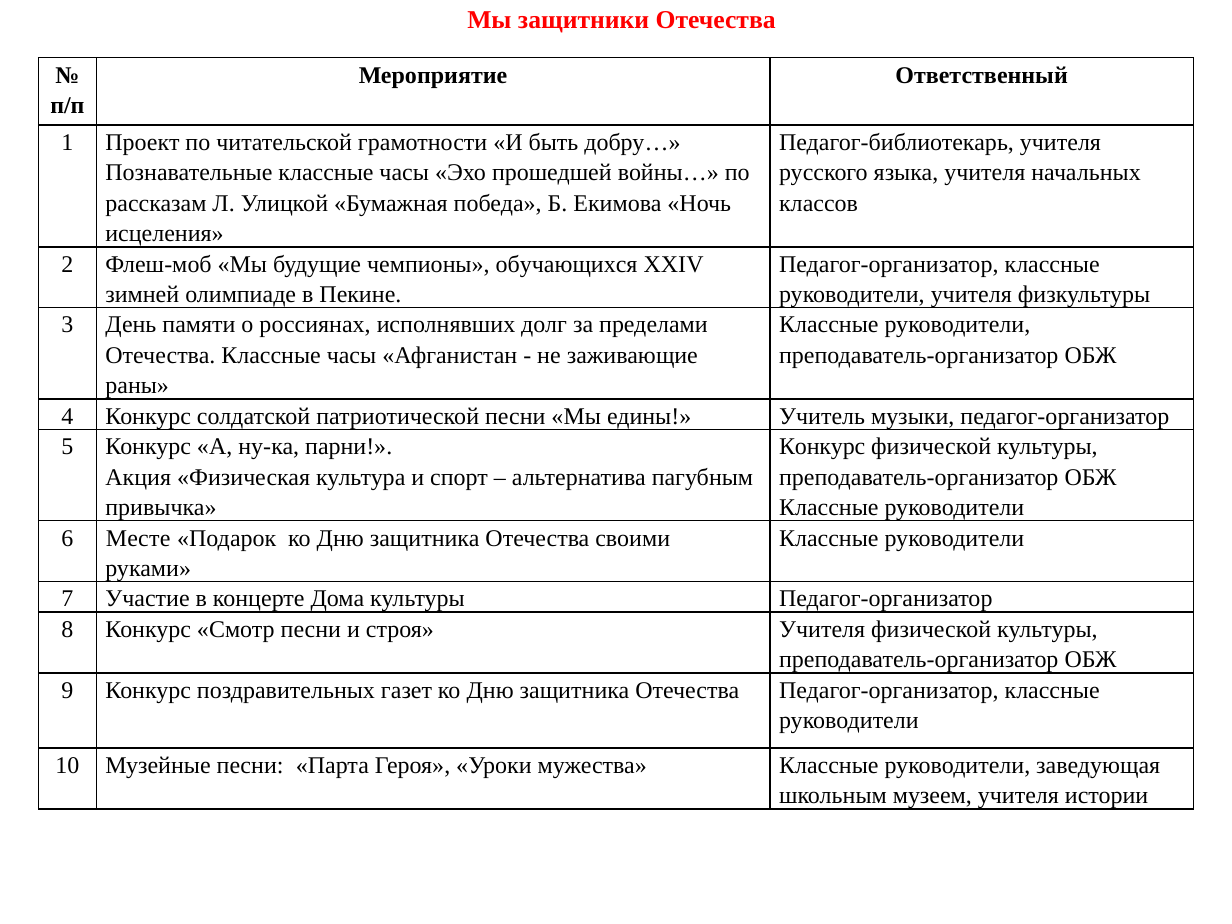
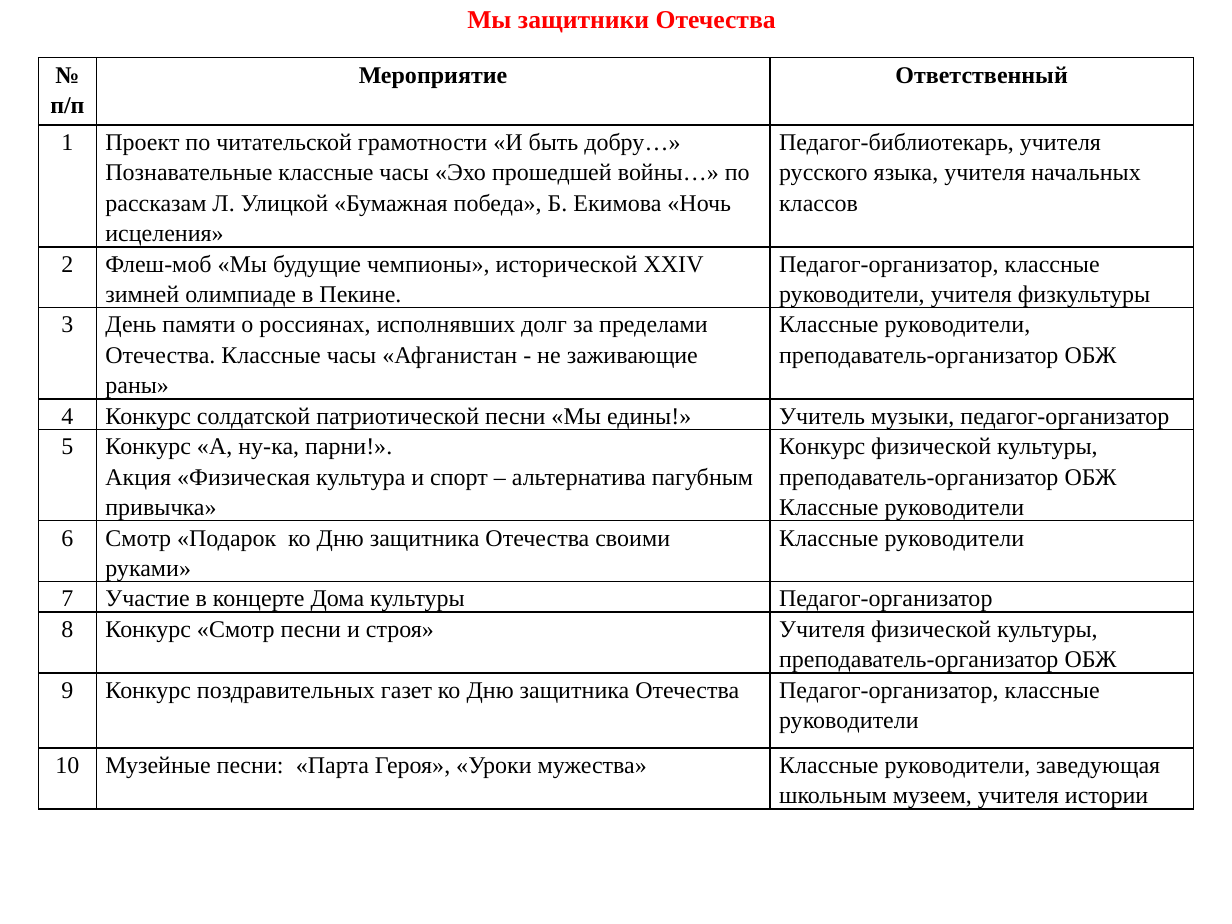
обучающихся: обучающихся -> исторической (567, 264)
6 Месте: Месте -> Смотр (138, 538)
